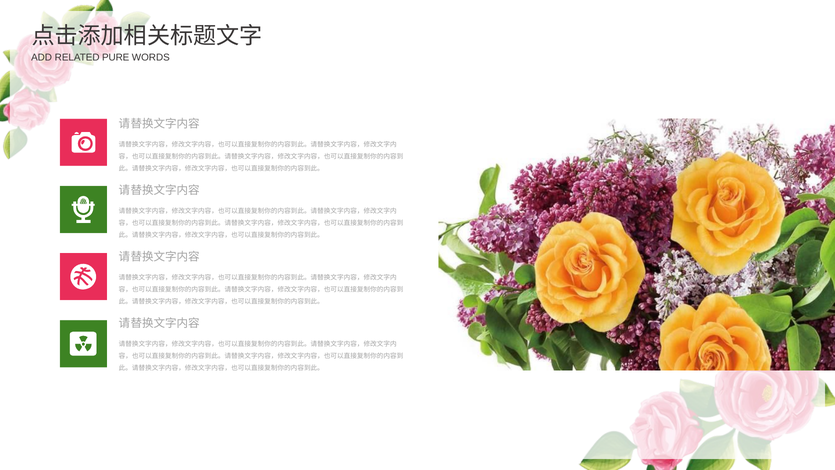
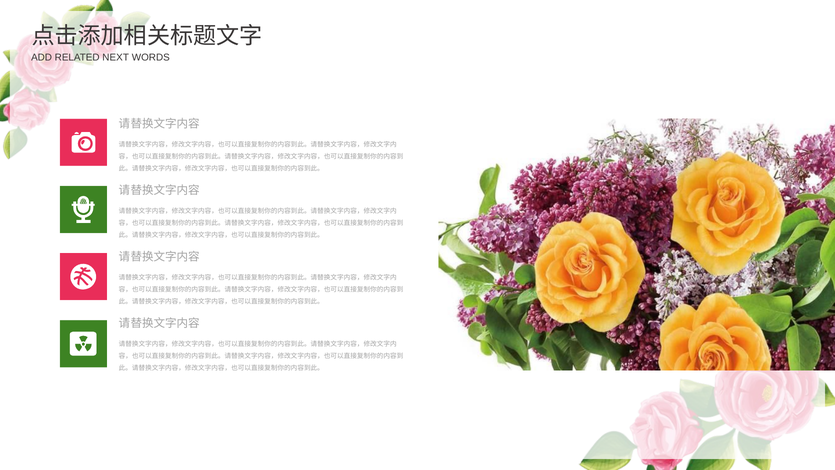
PURE: PURE -> NEXT (116, 57)
